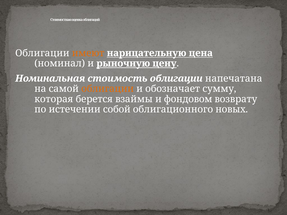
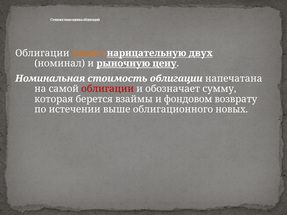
цена: цена -> двух (201, 53)
облигации colour: orange -> red (108, 89)
собой: собой -> выше (117, 110)
